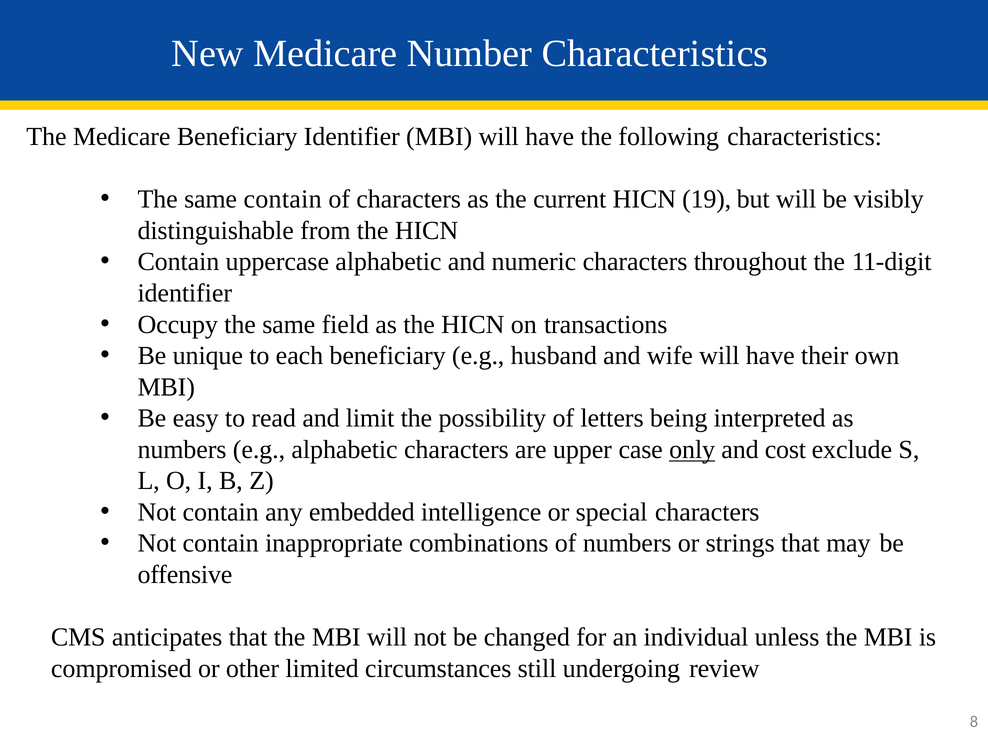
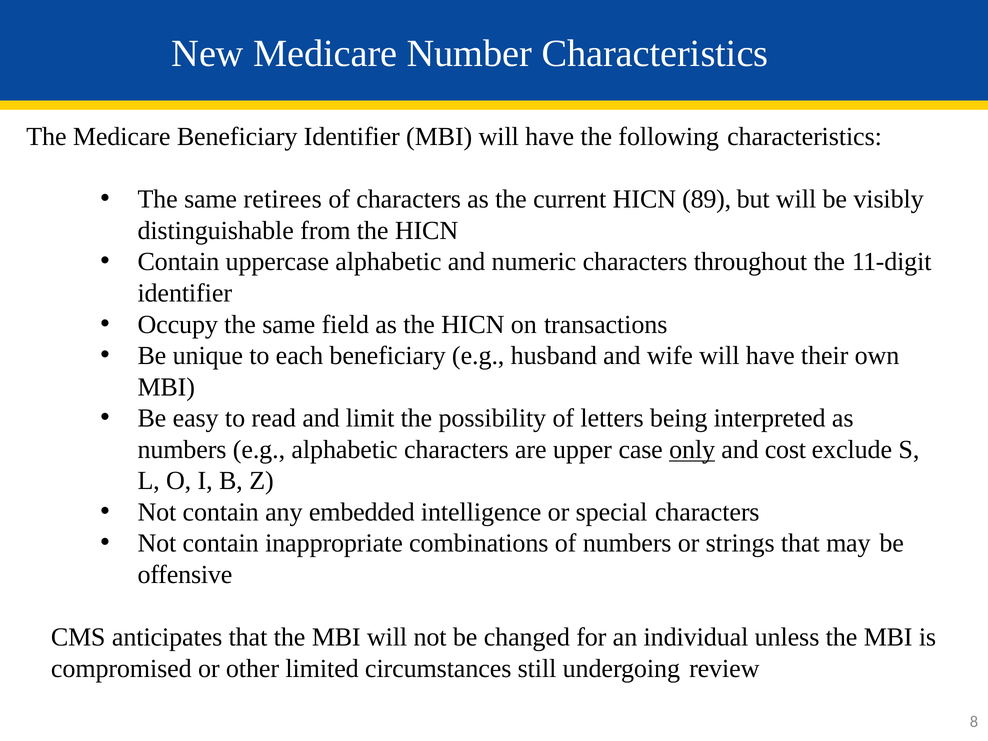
same contain: contain -> retirees (283, 199)
19: 19 -> 89 (707, 199)
